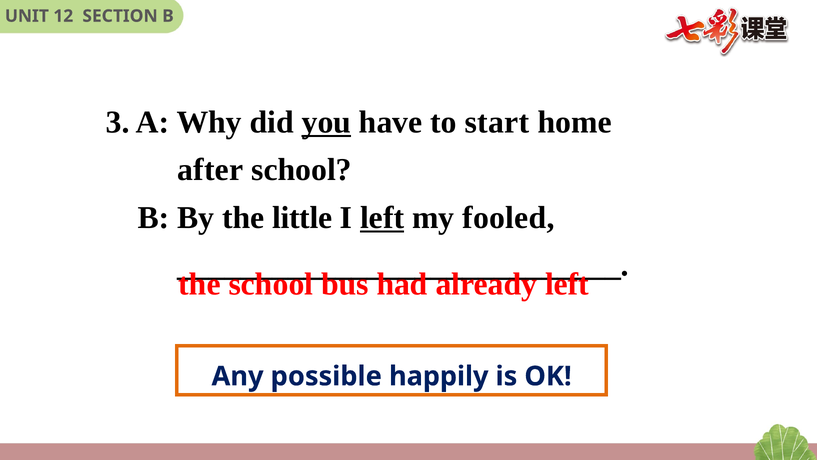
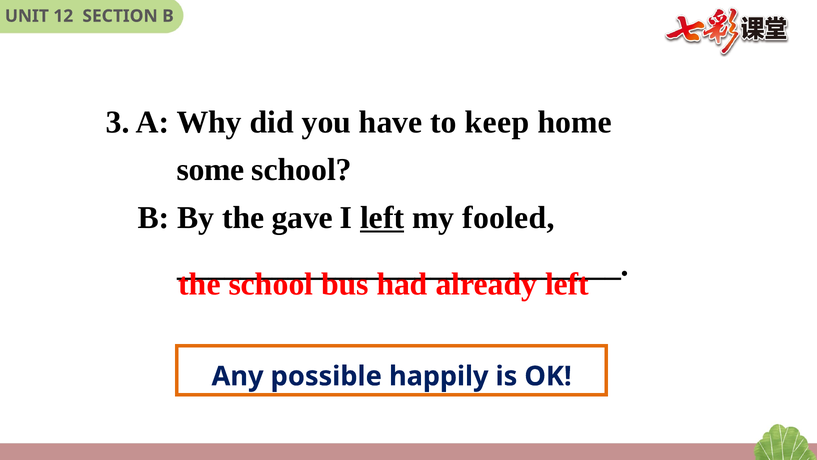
you underline: present -> none (326, 122)
start: start -> keep (497, 122)
after: after -> some (210, 170)
little: little -> gave (302, 217)
